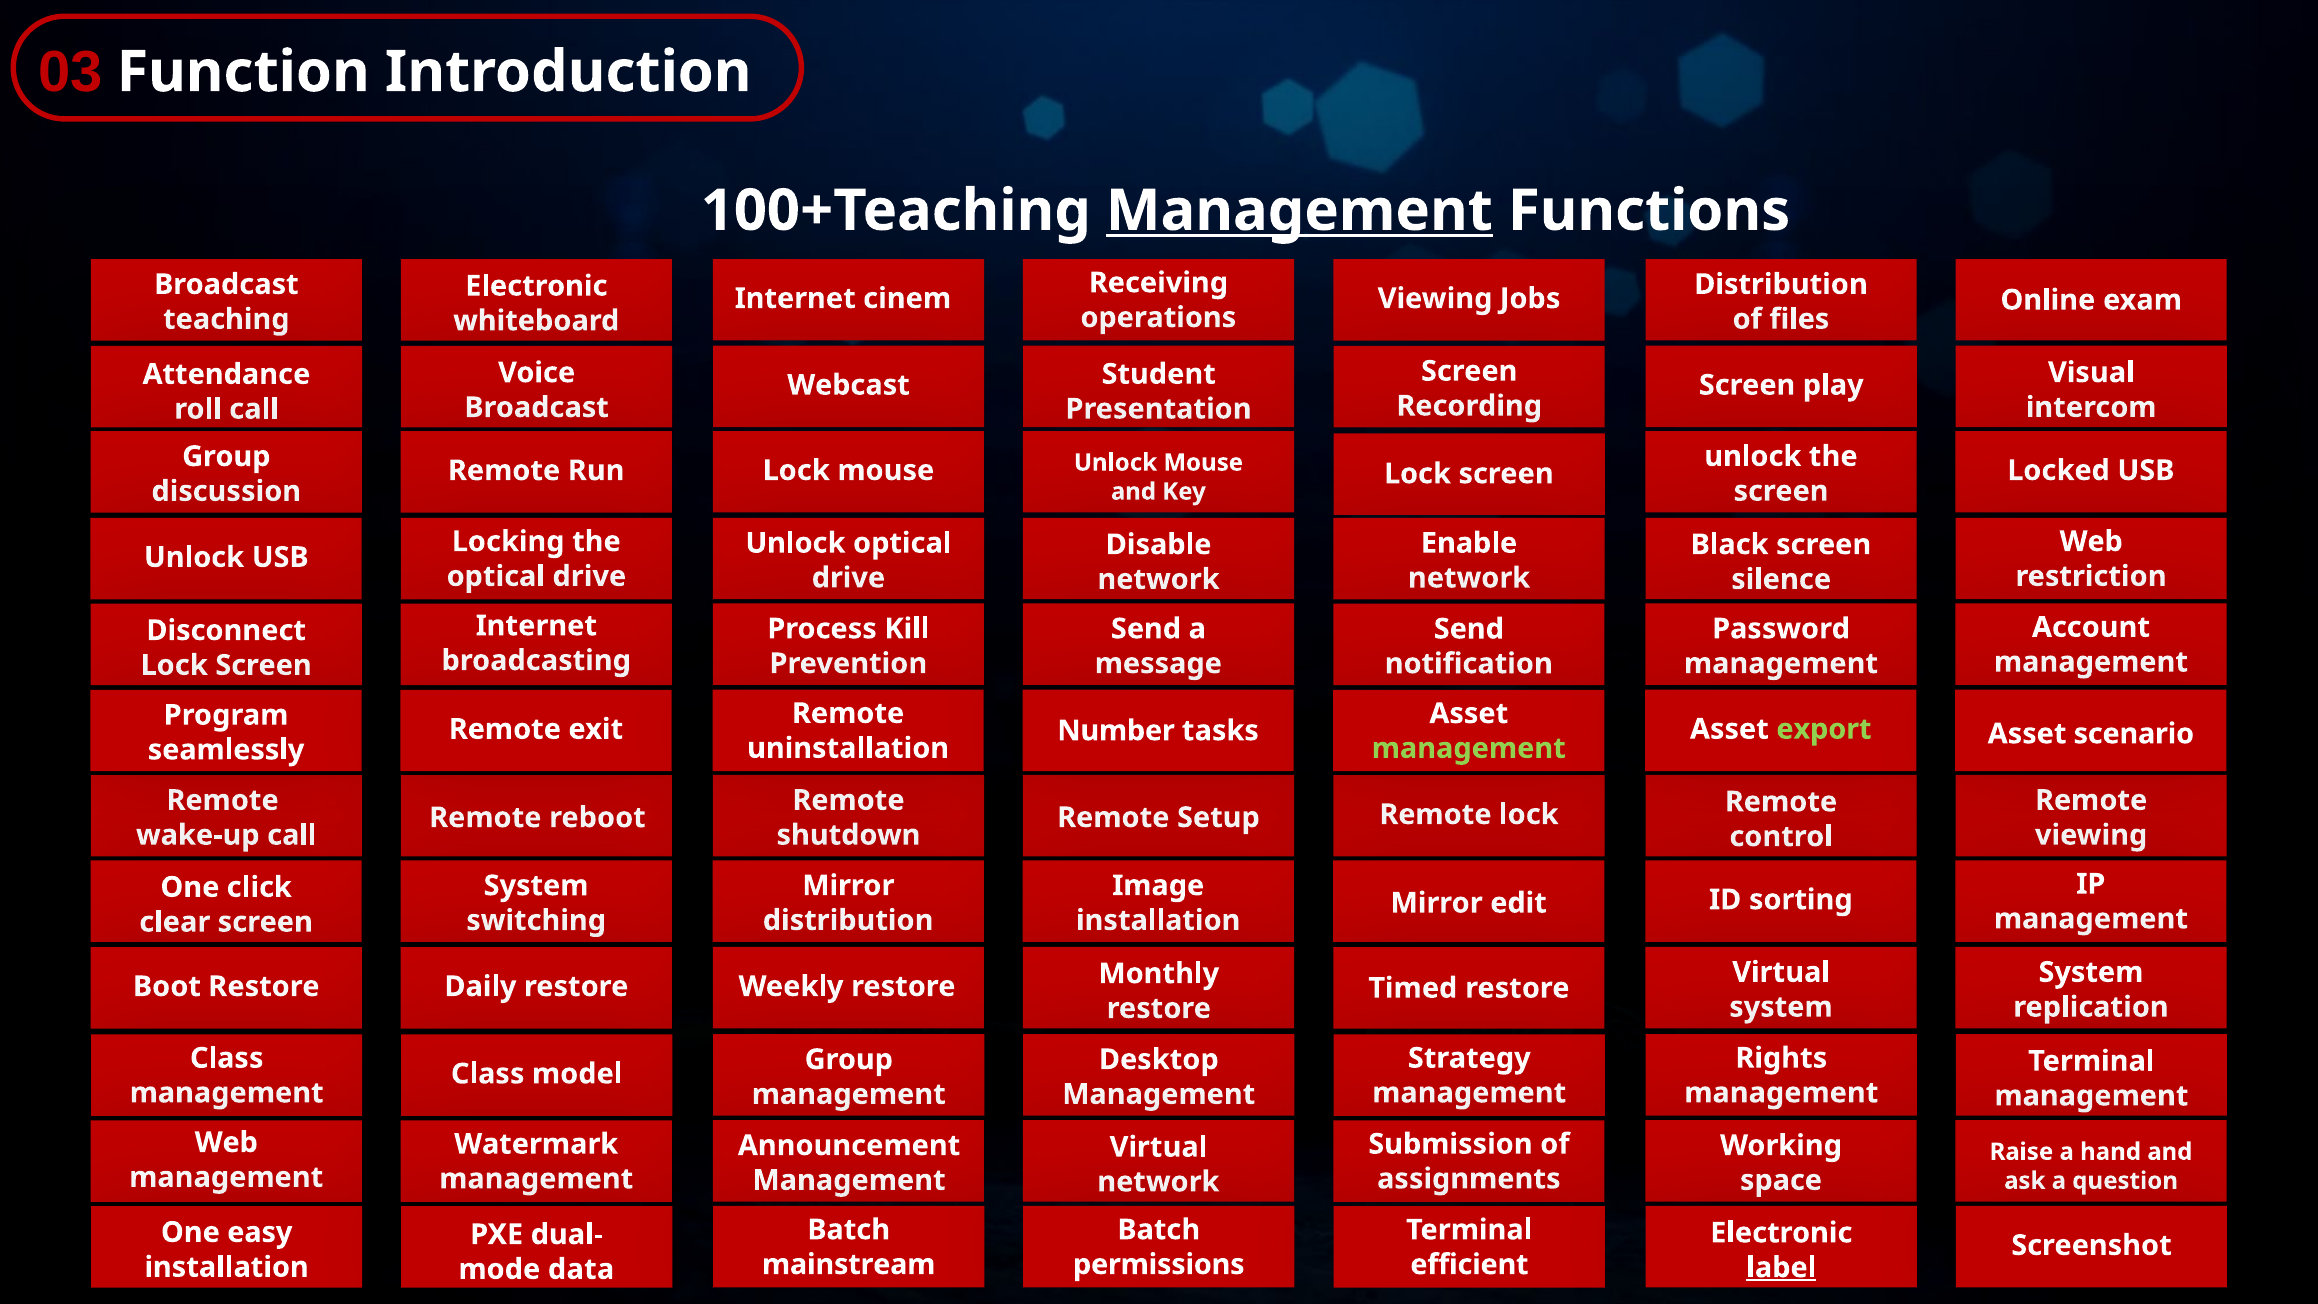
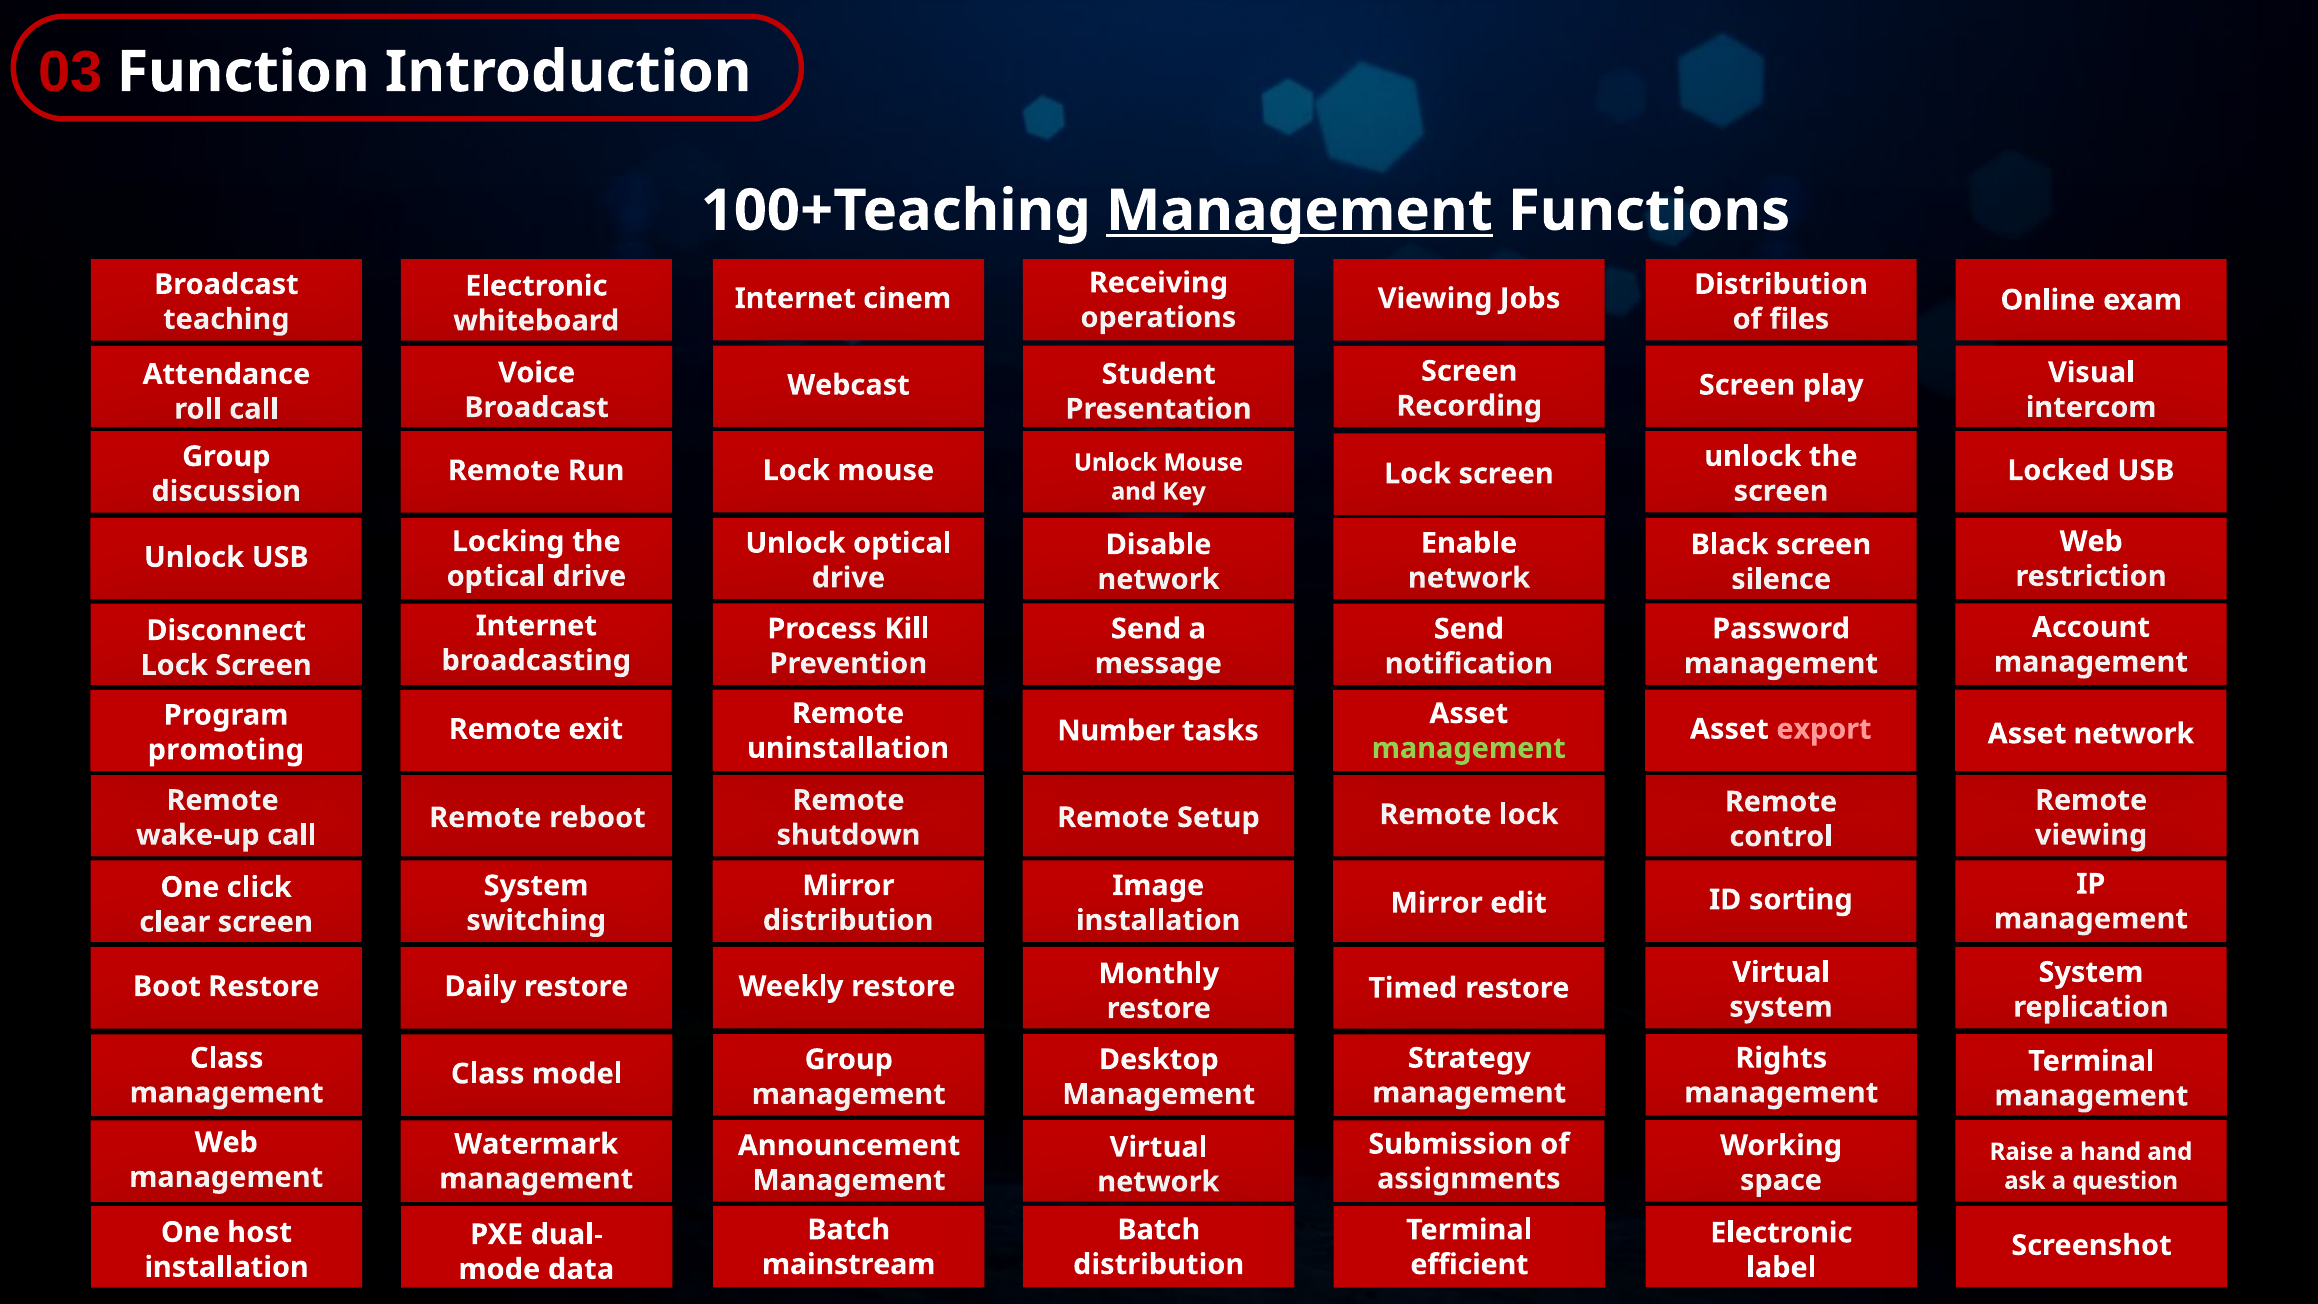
export colour: light green -> pink (1824, 729)
Asset scenario: scenario -> network (2134, 734)
seamlessly: seamlessly -> promoting (226, 750)
easy: easy -> host (260, 1232)
permissions: permissions -> distribution (1159, 1264)
label underline: present -> none (1781, 1268)
